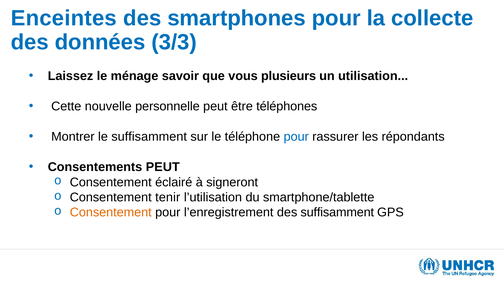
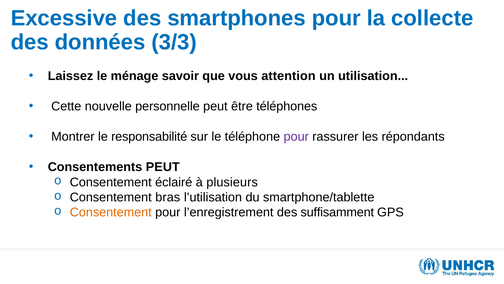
Enceintes: Enceintes -> Excessive (64, 18)
plusieurs: plusieurs -> attention (288, 76)
le suffisamment: suffisamment -> responsabilité (149, 136)
pour colour: blue -> purple (296, 136)
signeront: signeront -> plusieurs (232, 182)
tenir: tenir -> bras (168, 197)
